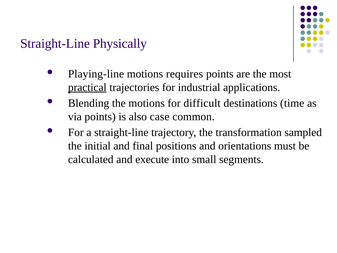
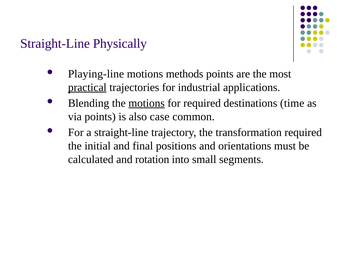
requires: requires -> methods (185, 74)
motions underline: none -> present (147, 103)
for difficult: difficult -> required (202, 103)
transformation sampled: sampled -> required (303, 132)
execute: execute -> rotation (152, 159)
